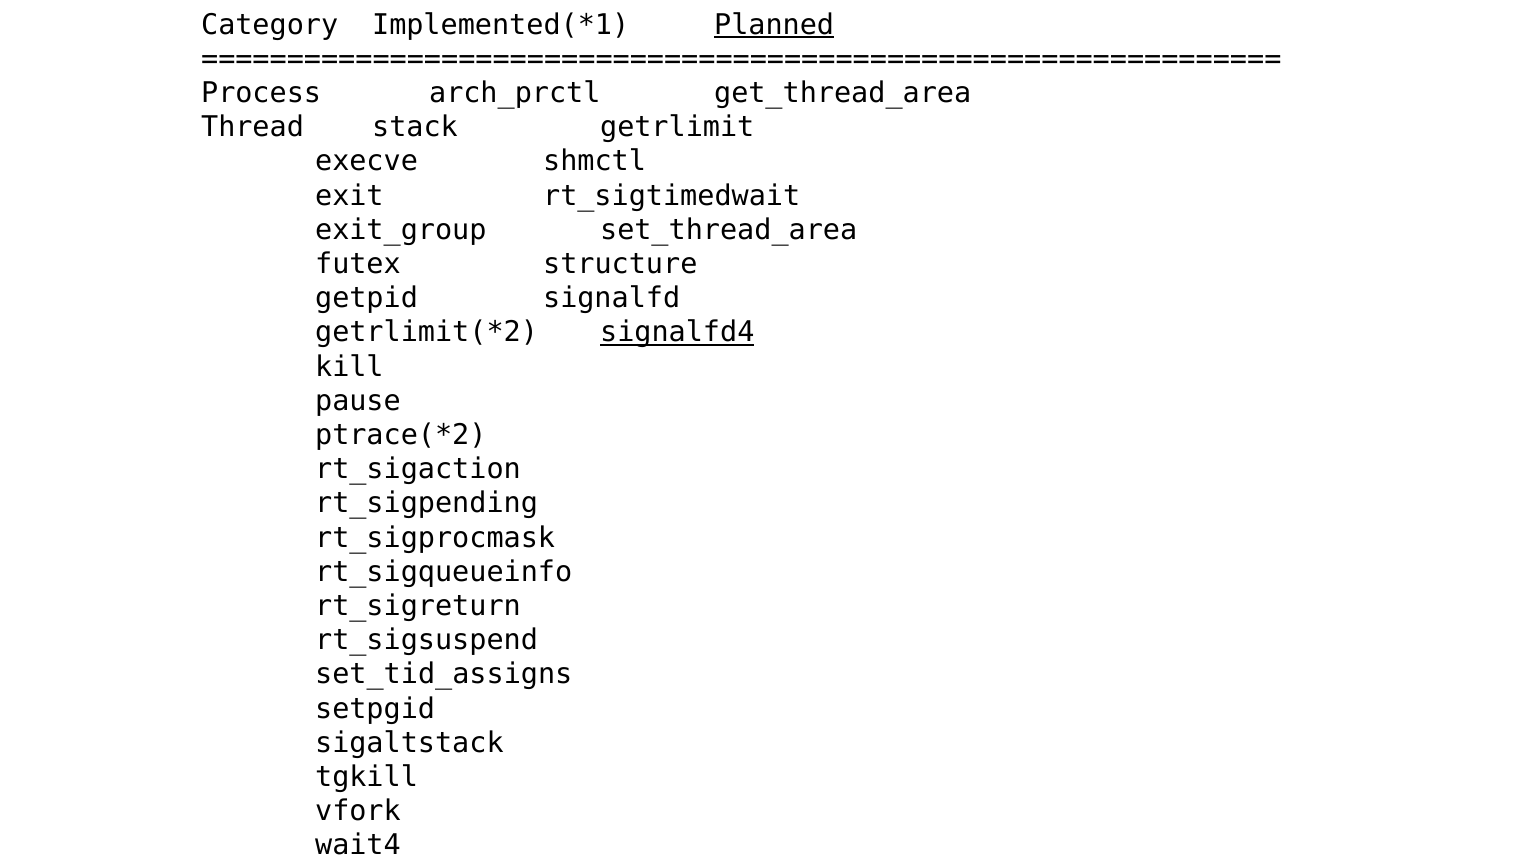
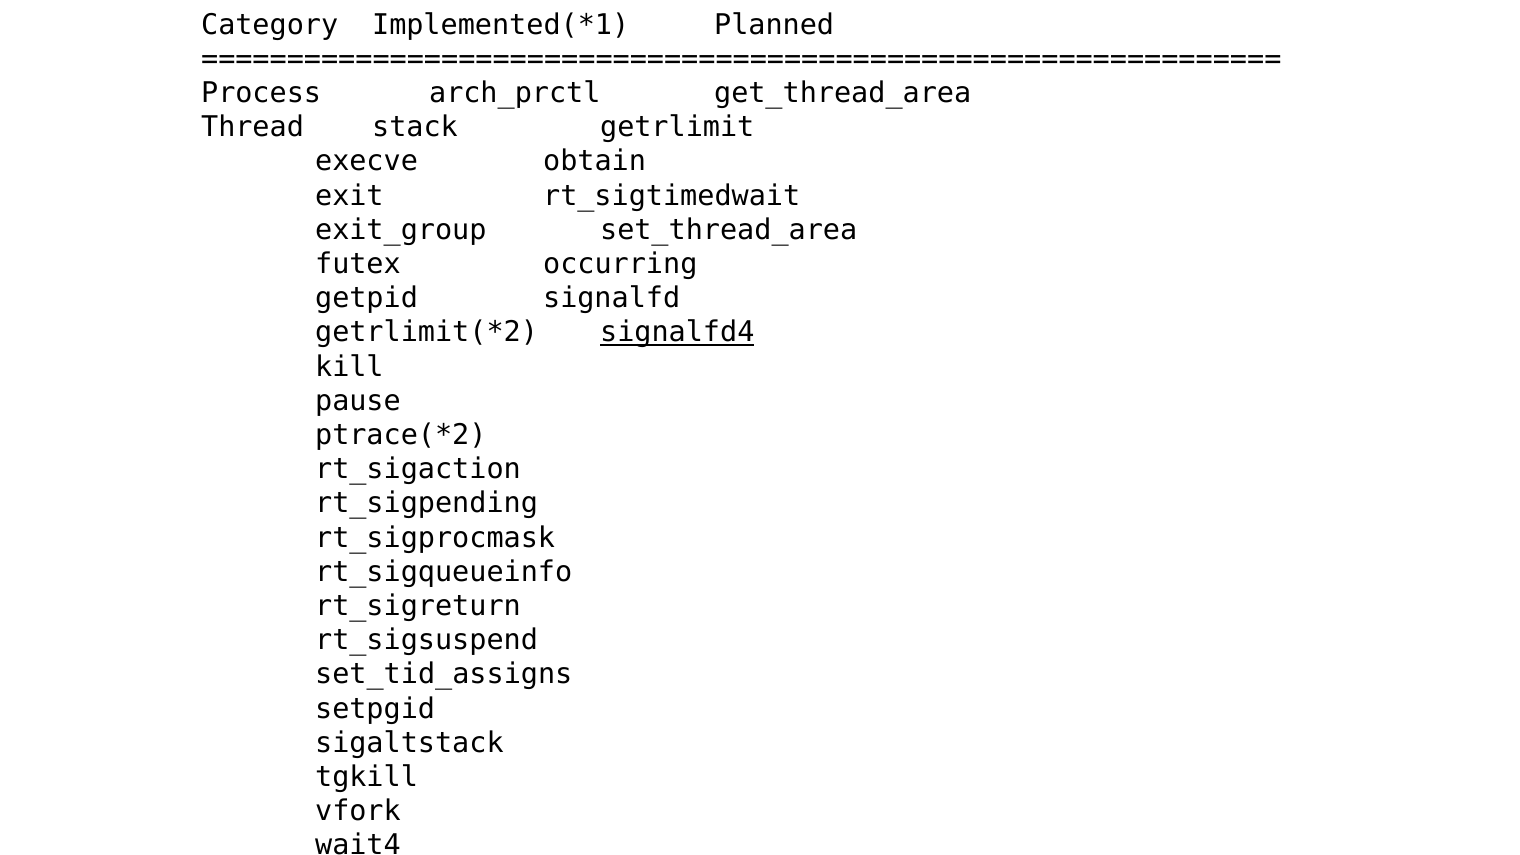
Planned underline: present -> none (774, 25)
execve shmctl: shmctl -> obtain (595, 161)
structure: structure -> occurring (620, 264)
